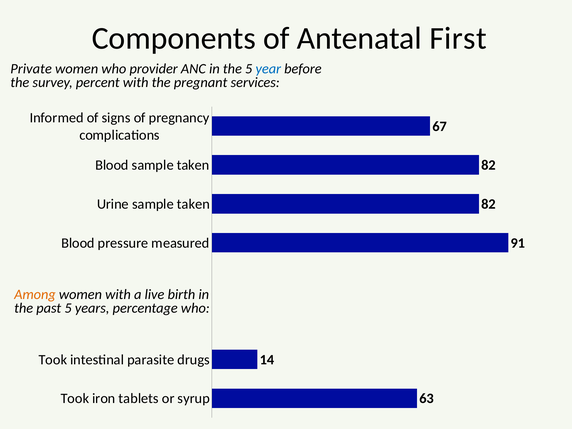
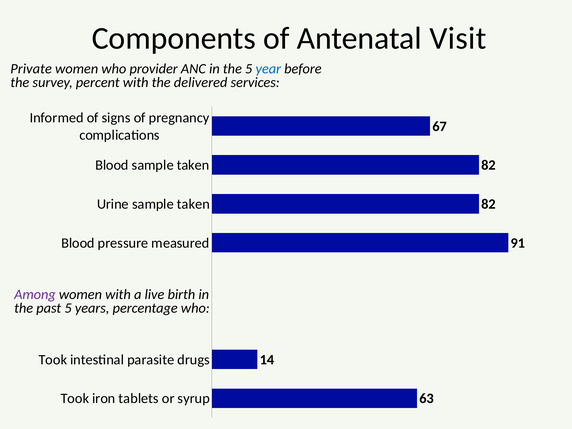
First: First -> Visit (458, 38)
pregnant: pregnant -> delivered (201, 82)
Among colour: orange -> purple (35, 294)
